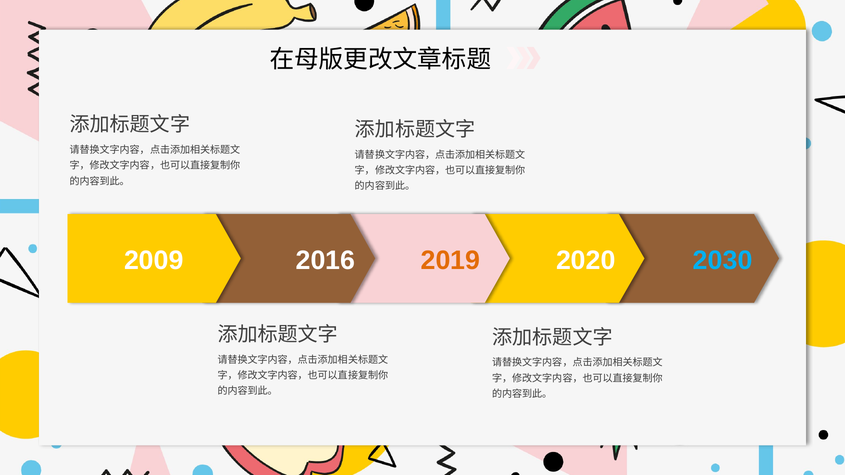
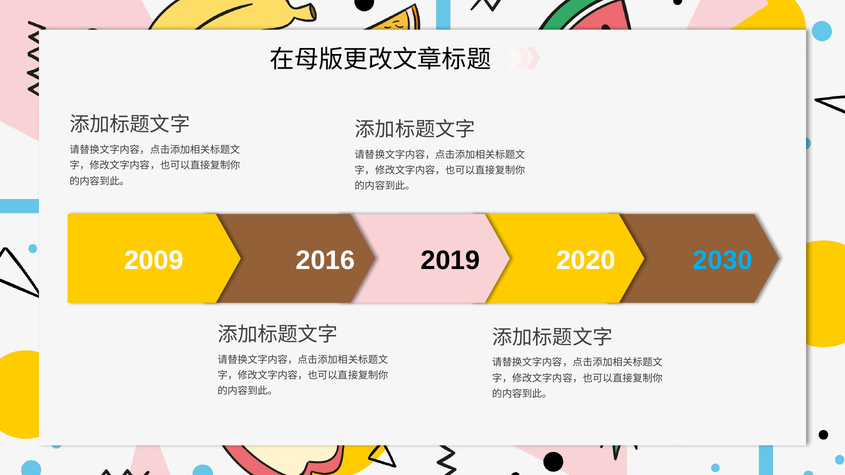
2019 colour: orange -> black (450, 260)
